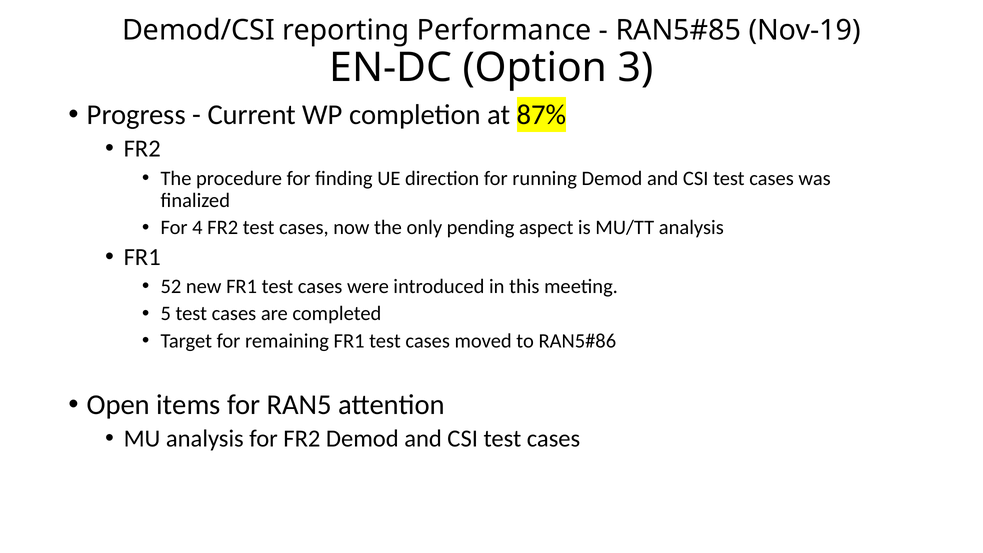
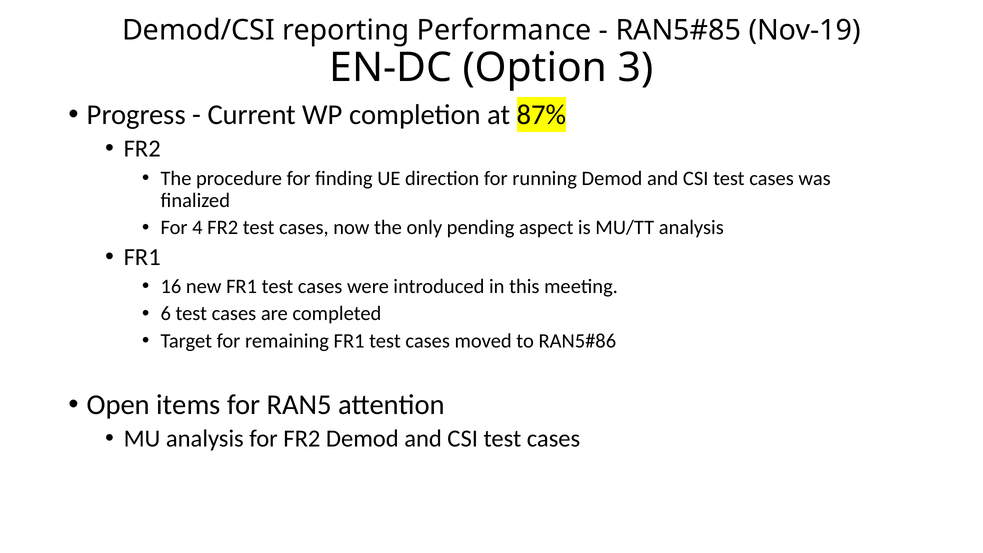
52: 52 -> 16 (171, 286)
5: 5 -> 6 (166, 314)
